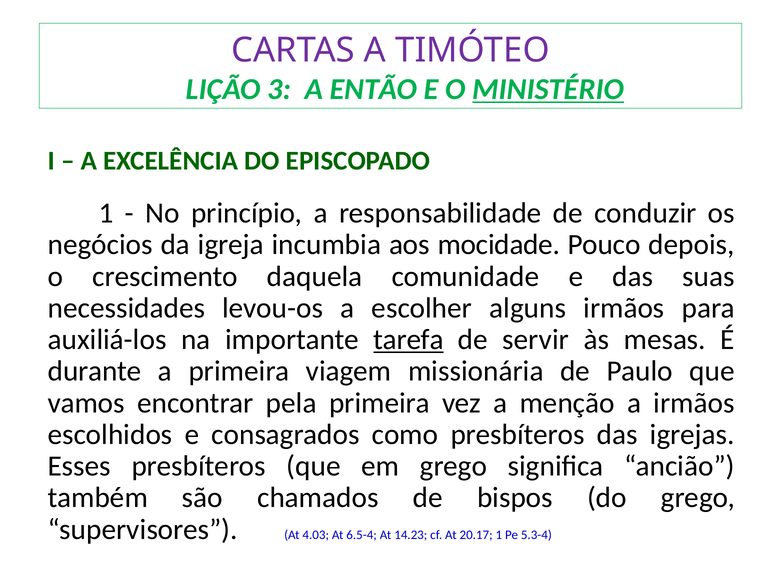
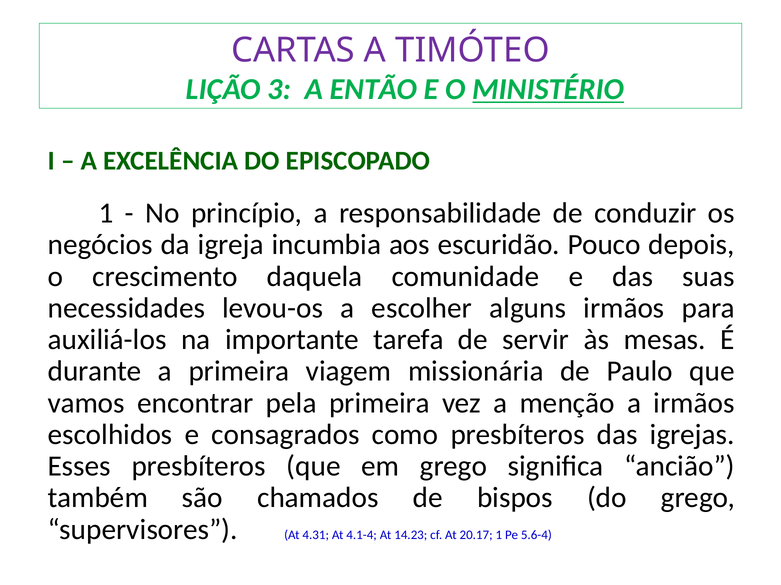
mocidade: mocidade -> escuridão (499, 245)
tarefa underline: present -> none (408, 340)
4.03: 4.03 -> 4.31 (316, 535)
6.5-4: 6.5-4 -> 4.1-4 (362, 535)
5.3-4: 5.3-4 -> 5.6-4 (536, 535)
